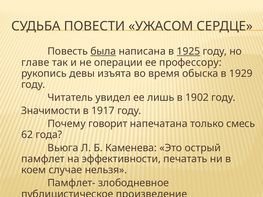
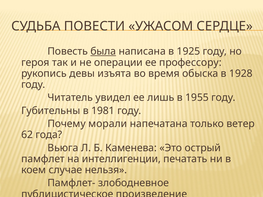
1925 underline: present -> none (188, 51)
главе: главе -> героя (35, 63)
1929: 1929 -> 1928 (241, 74)
1902: 1902 -> 1955 (197, 98)
Значимости: Значимости -> Губительны (51, 111)
1917: 1917 -> 1981 (103, 111)
говорит: говорит -> морали (108, 124)
смесь: смесь -> ветер (241, 124)
эффективности: эффективности -> интеллигенции (121, 159)
